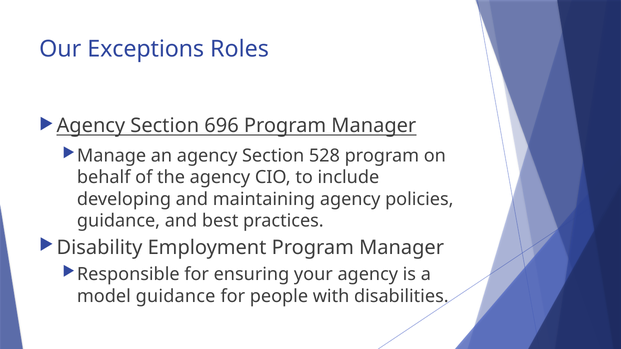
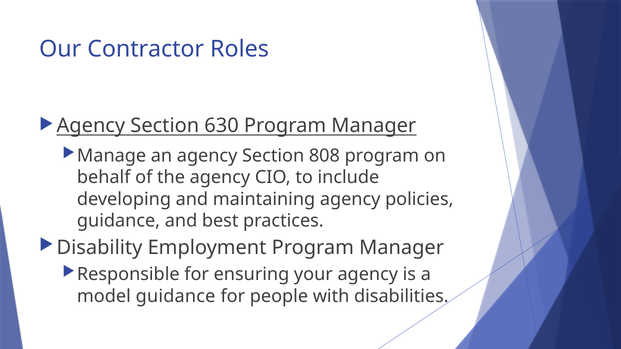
Exceptions: Exceptions -> Contractor (146, 49)
696: 696 -> 630 (222, 126)
528: 528 -> 808 (324, 156)
